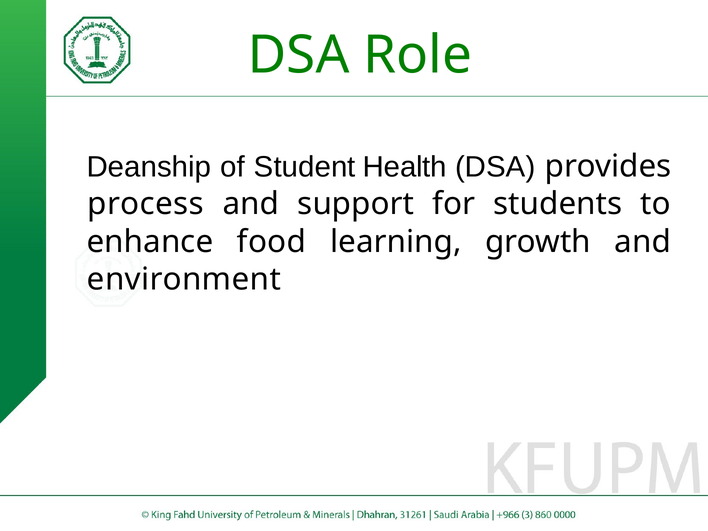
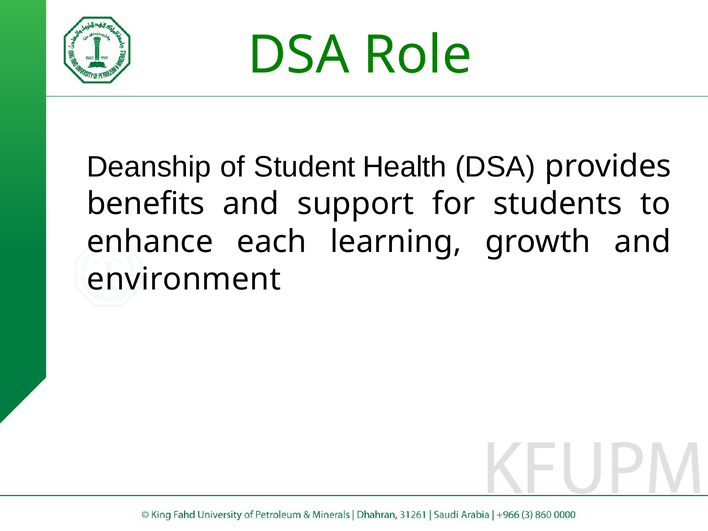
process: process -> benefits (146, 204)
food: food -> each (272, 242)
